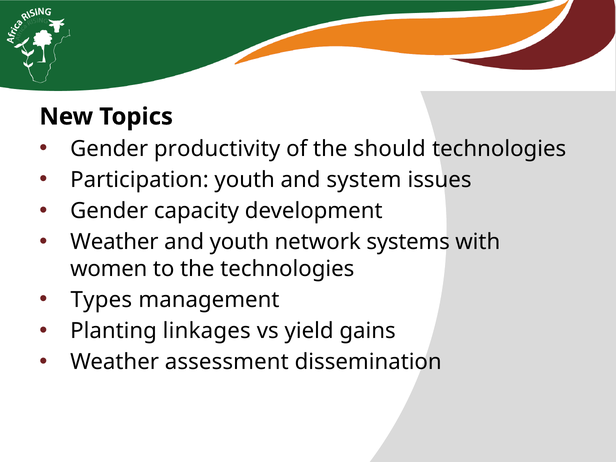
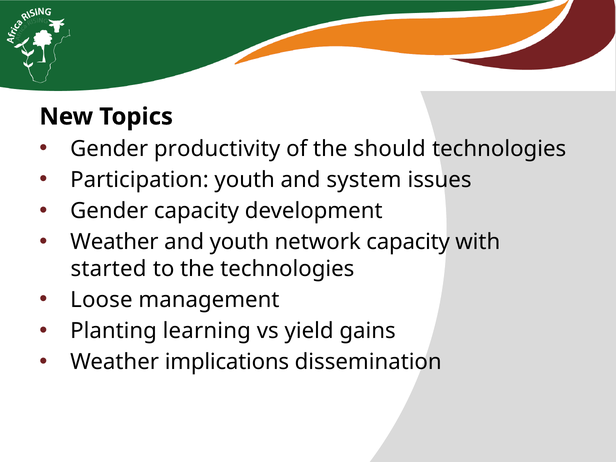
network systems: systems -> capacity (408, 242)
women: women -> started (109, 269)
Types: Types -> Loose (101, 300)
linkages: linkages -> learning (207, 331)
assessment: assessment -> implications (227, 362)
